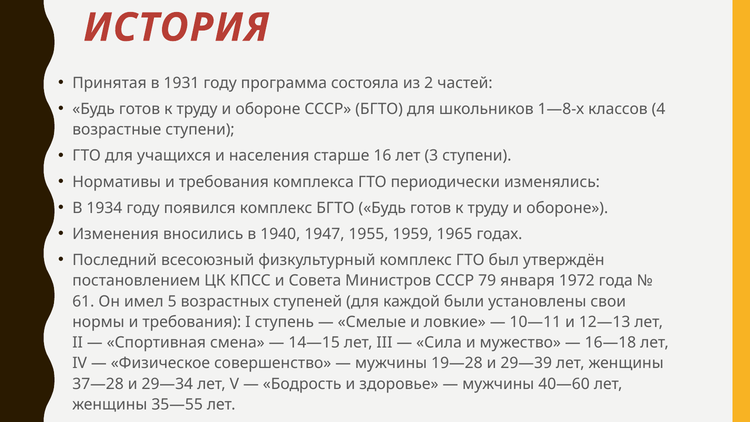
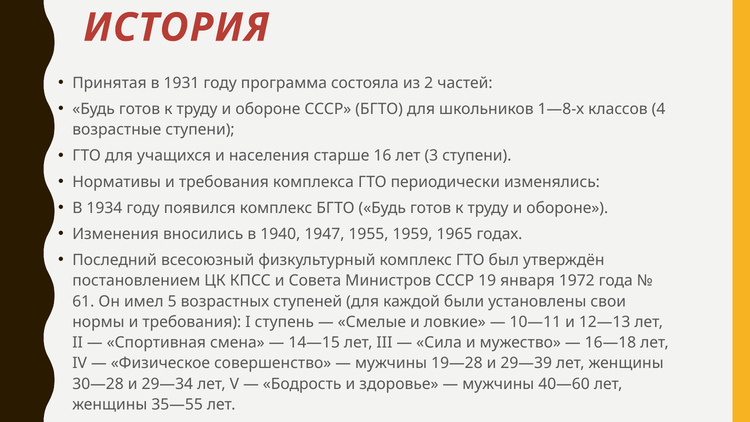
79: 79 -> 19 (487, 281)
37—28: 37—28 -> 30—28 (98, 384)
